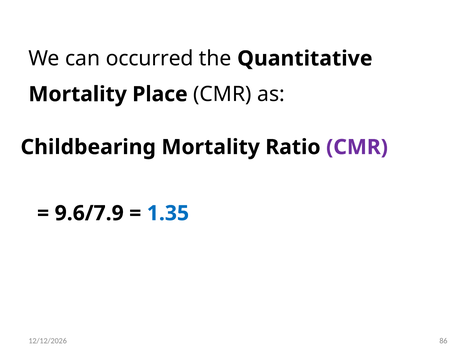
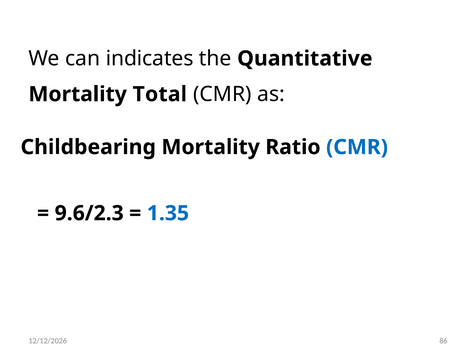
occurred: occurred -> indicates (150, 59)
Place: Place -> Total (160, 94)
CMR colour: purple -> blue (357, 147)
9.6/7.9: 9.6/7.9 -> 9.6/2.3 (89, 213)
